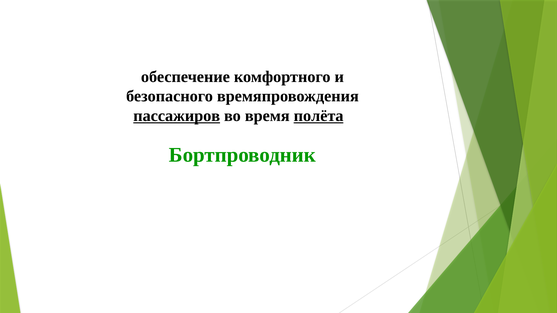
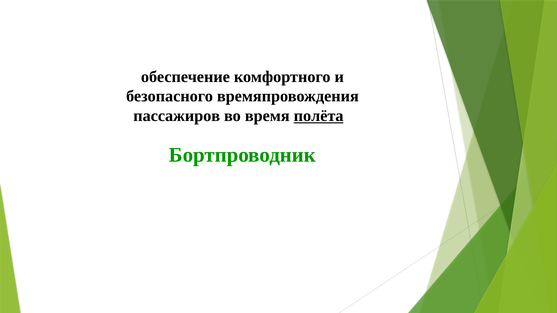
пассажиров underline: present -> none (177, 116)
